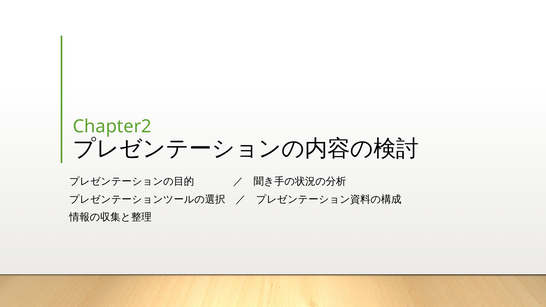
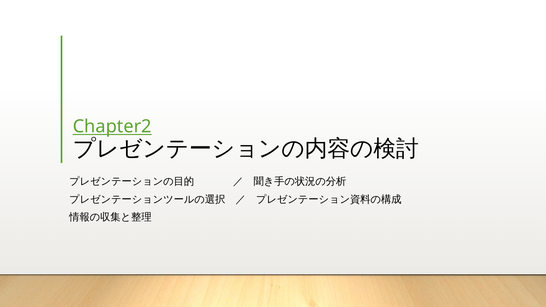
Chapter2 underline: none -> present (112, 127)
